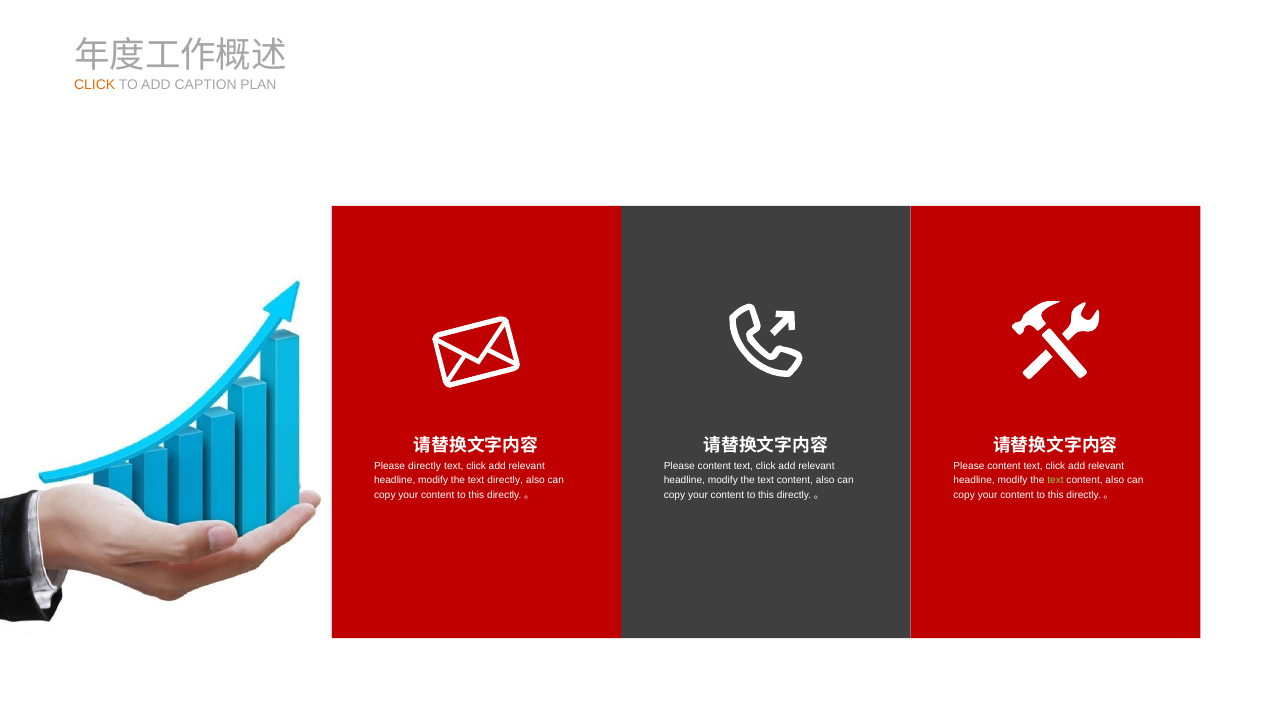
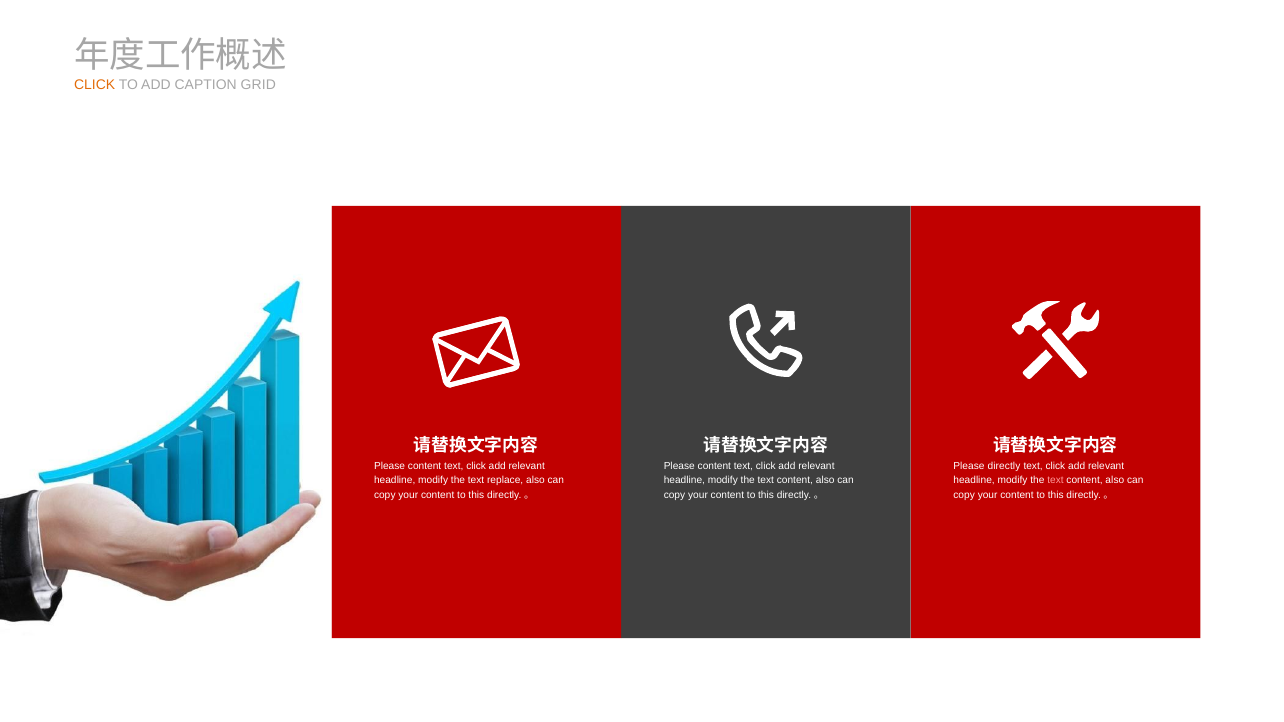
PLAN: PLAN -> GRID (258, 85)
directly: directly -> content (425, 466)
content: content -> directly (1004, 466)
text directly: directly -> replace (505, 480)
text colour: light green -> pink (1055, 480)
